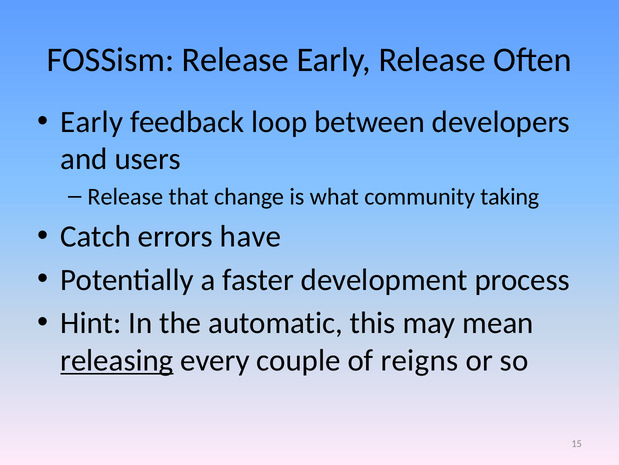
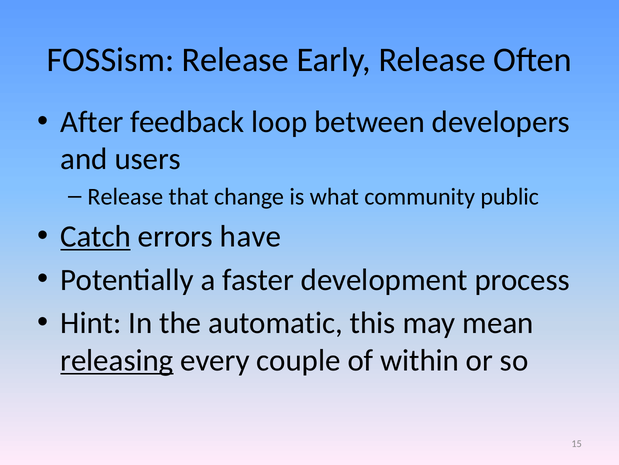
Early: Early -> After (92, 122)
taking: taking -> public (510, 196)
Catch underline: none -> present (96, 236)
reigns: reigns -> within (420, 360)
